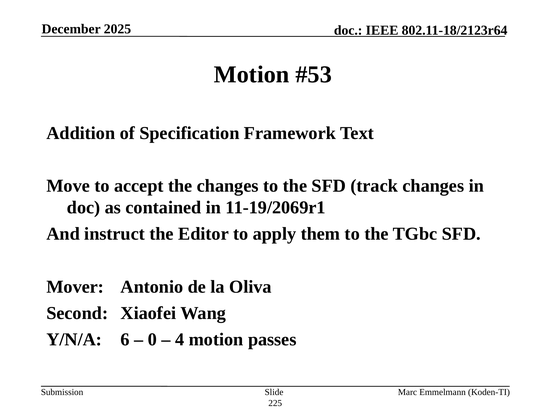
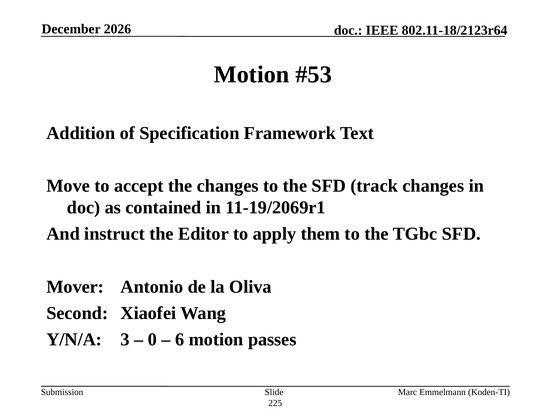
2025: 2025 -> 2026 (117, 29)
6: 6 -> 3 (125, 340)
4: 4 -> 6 (180, 340)
